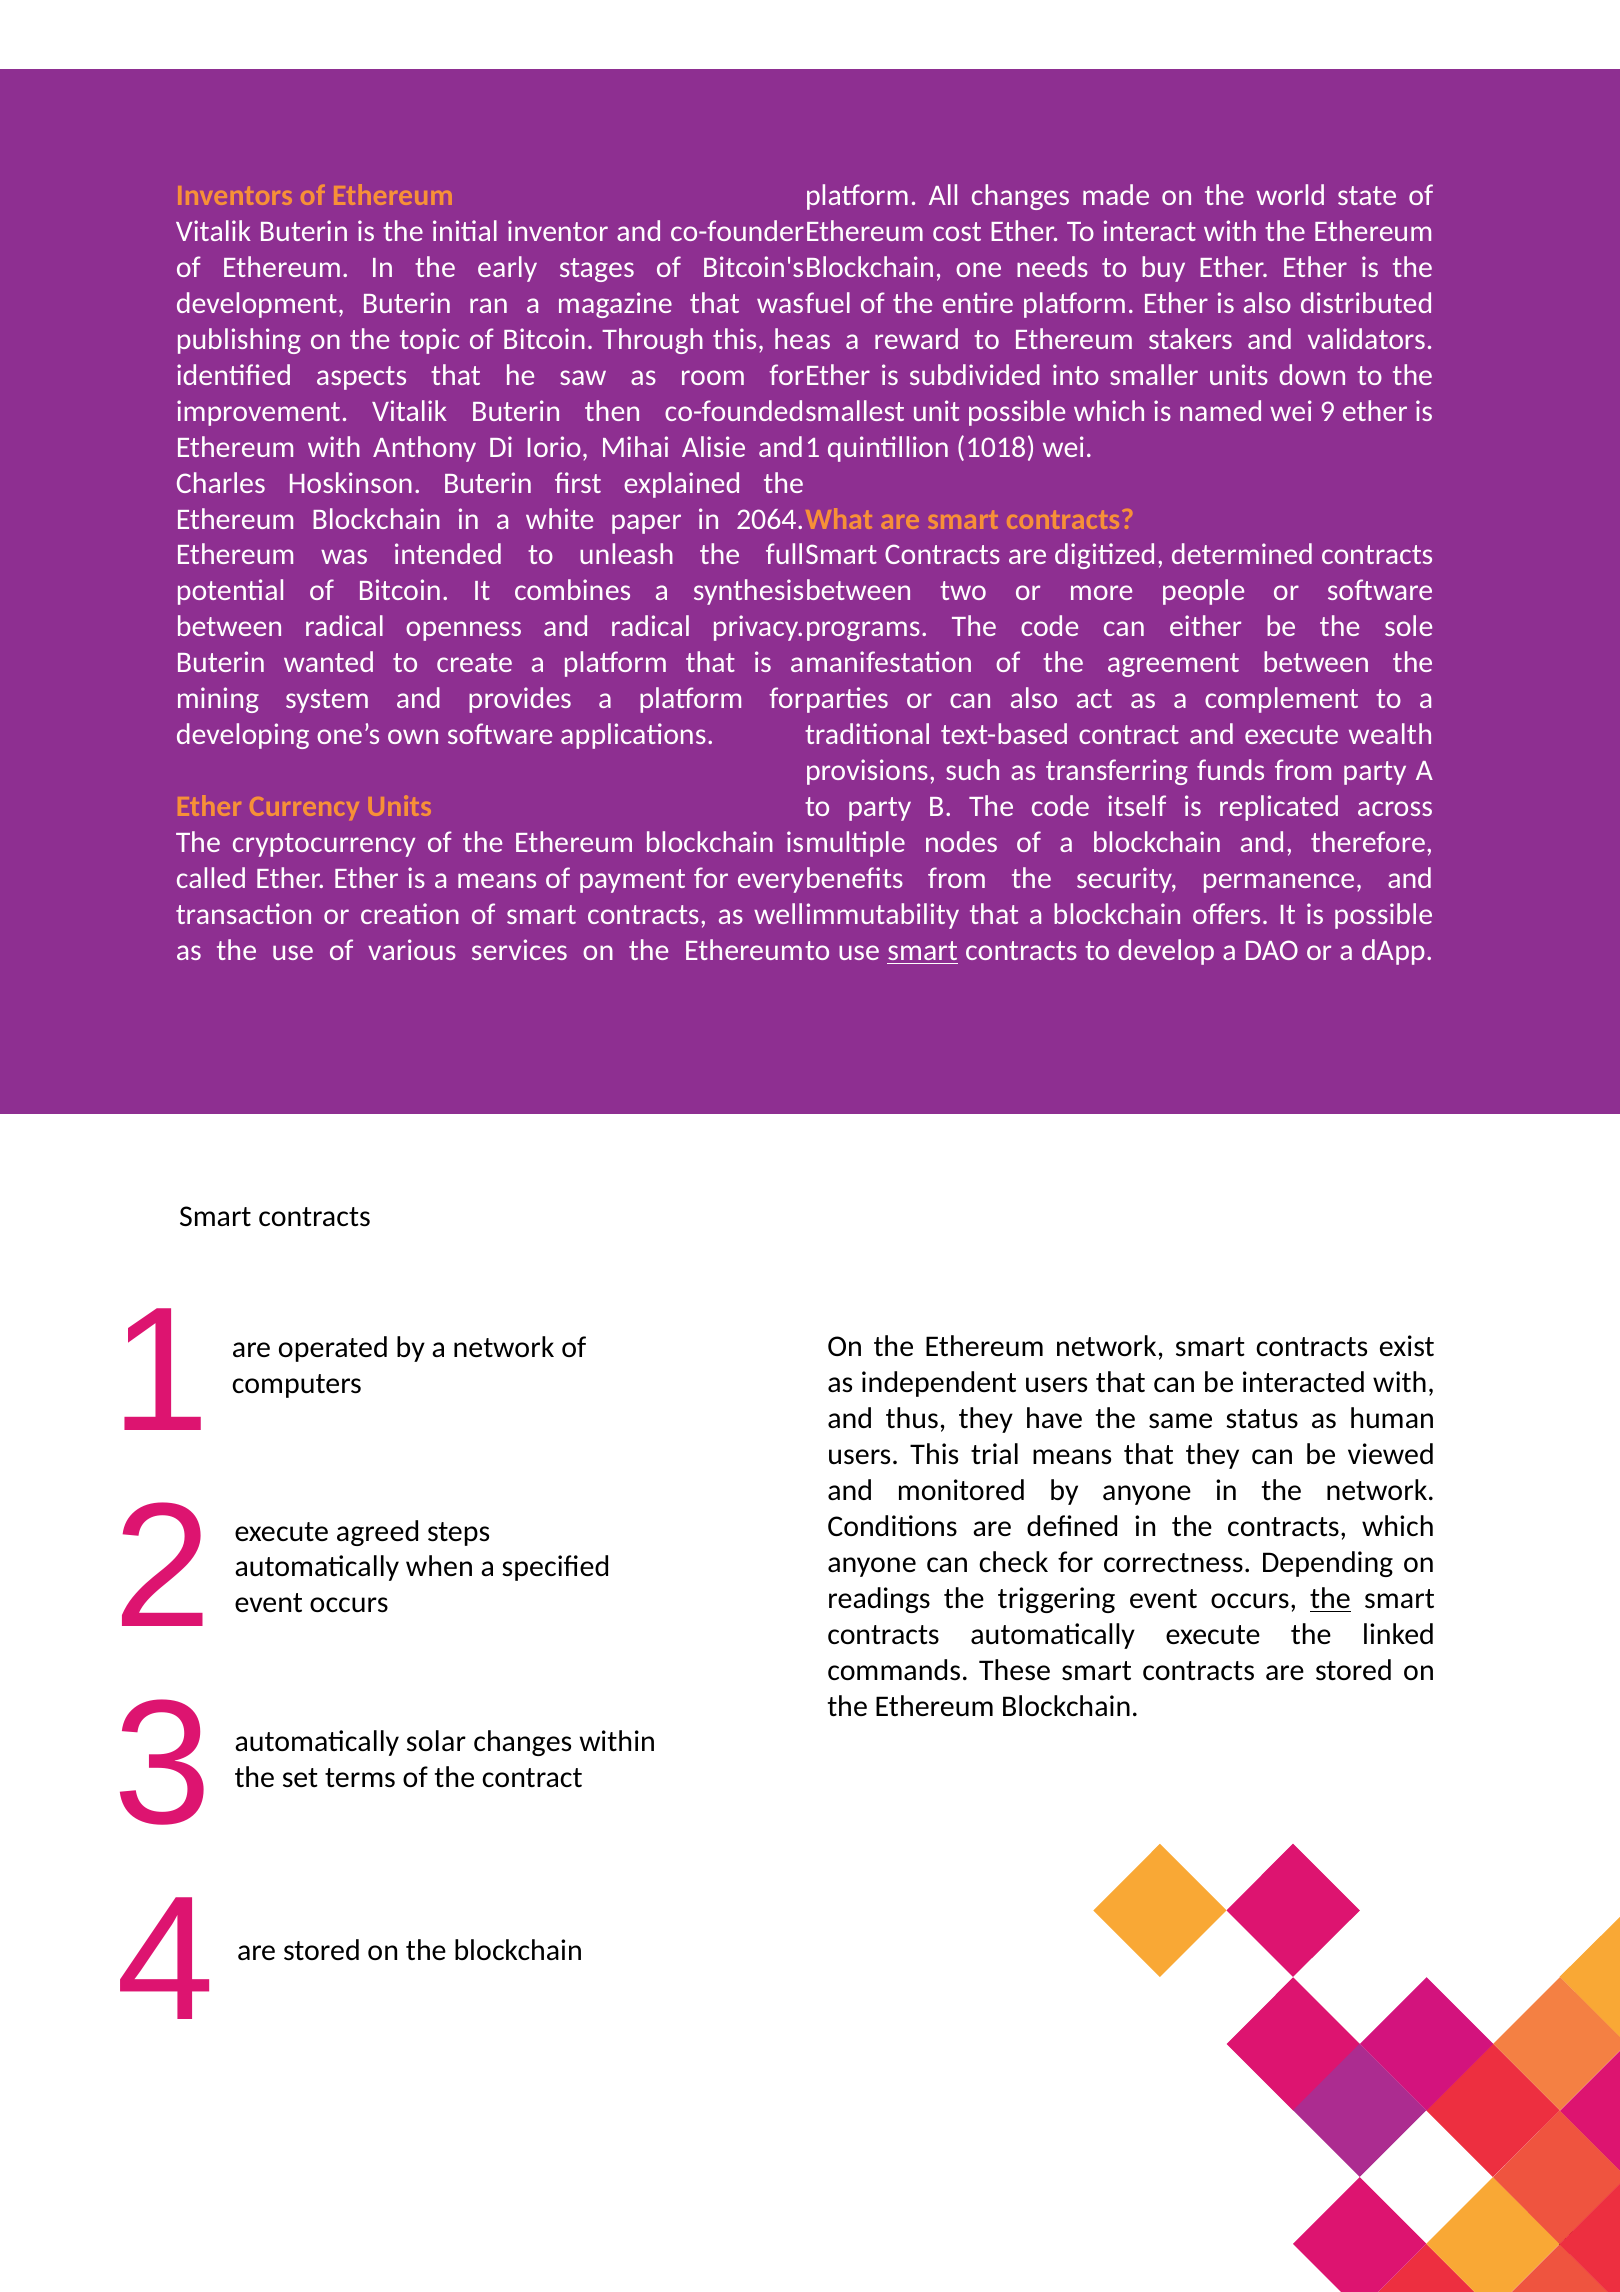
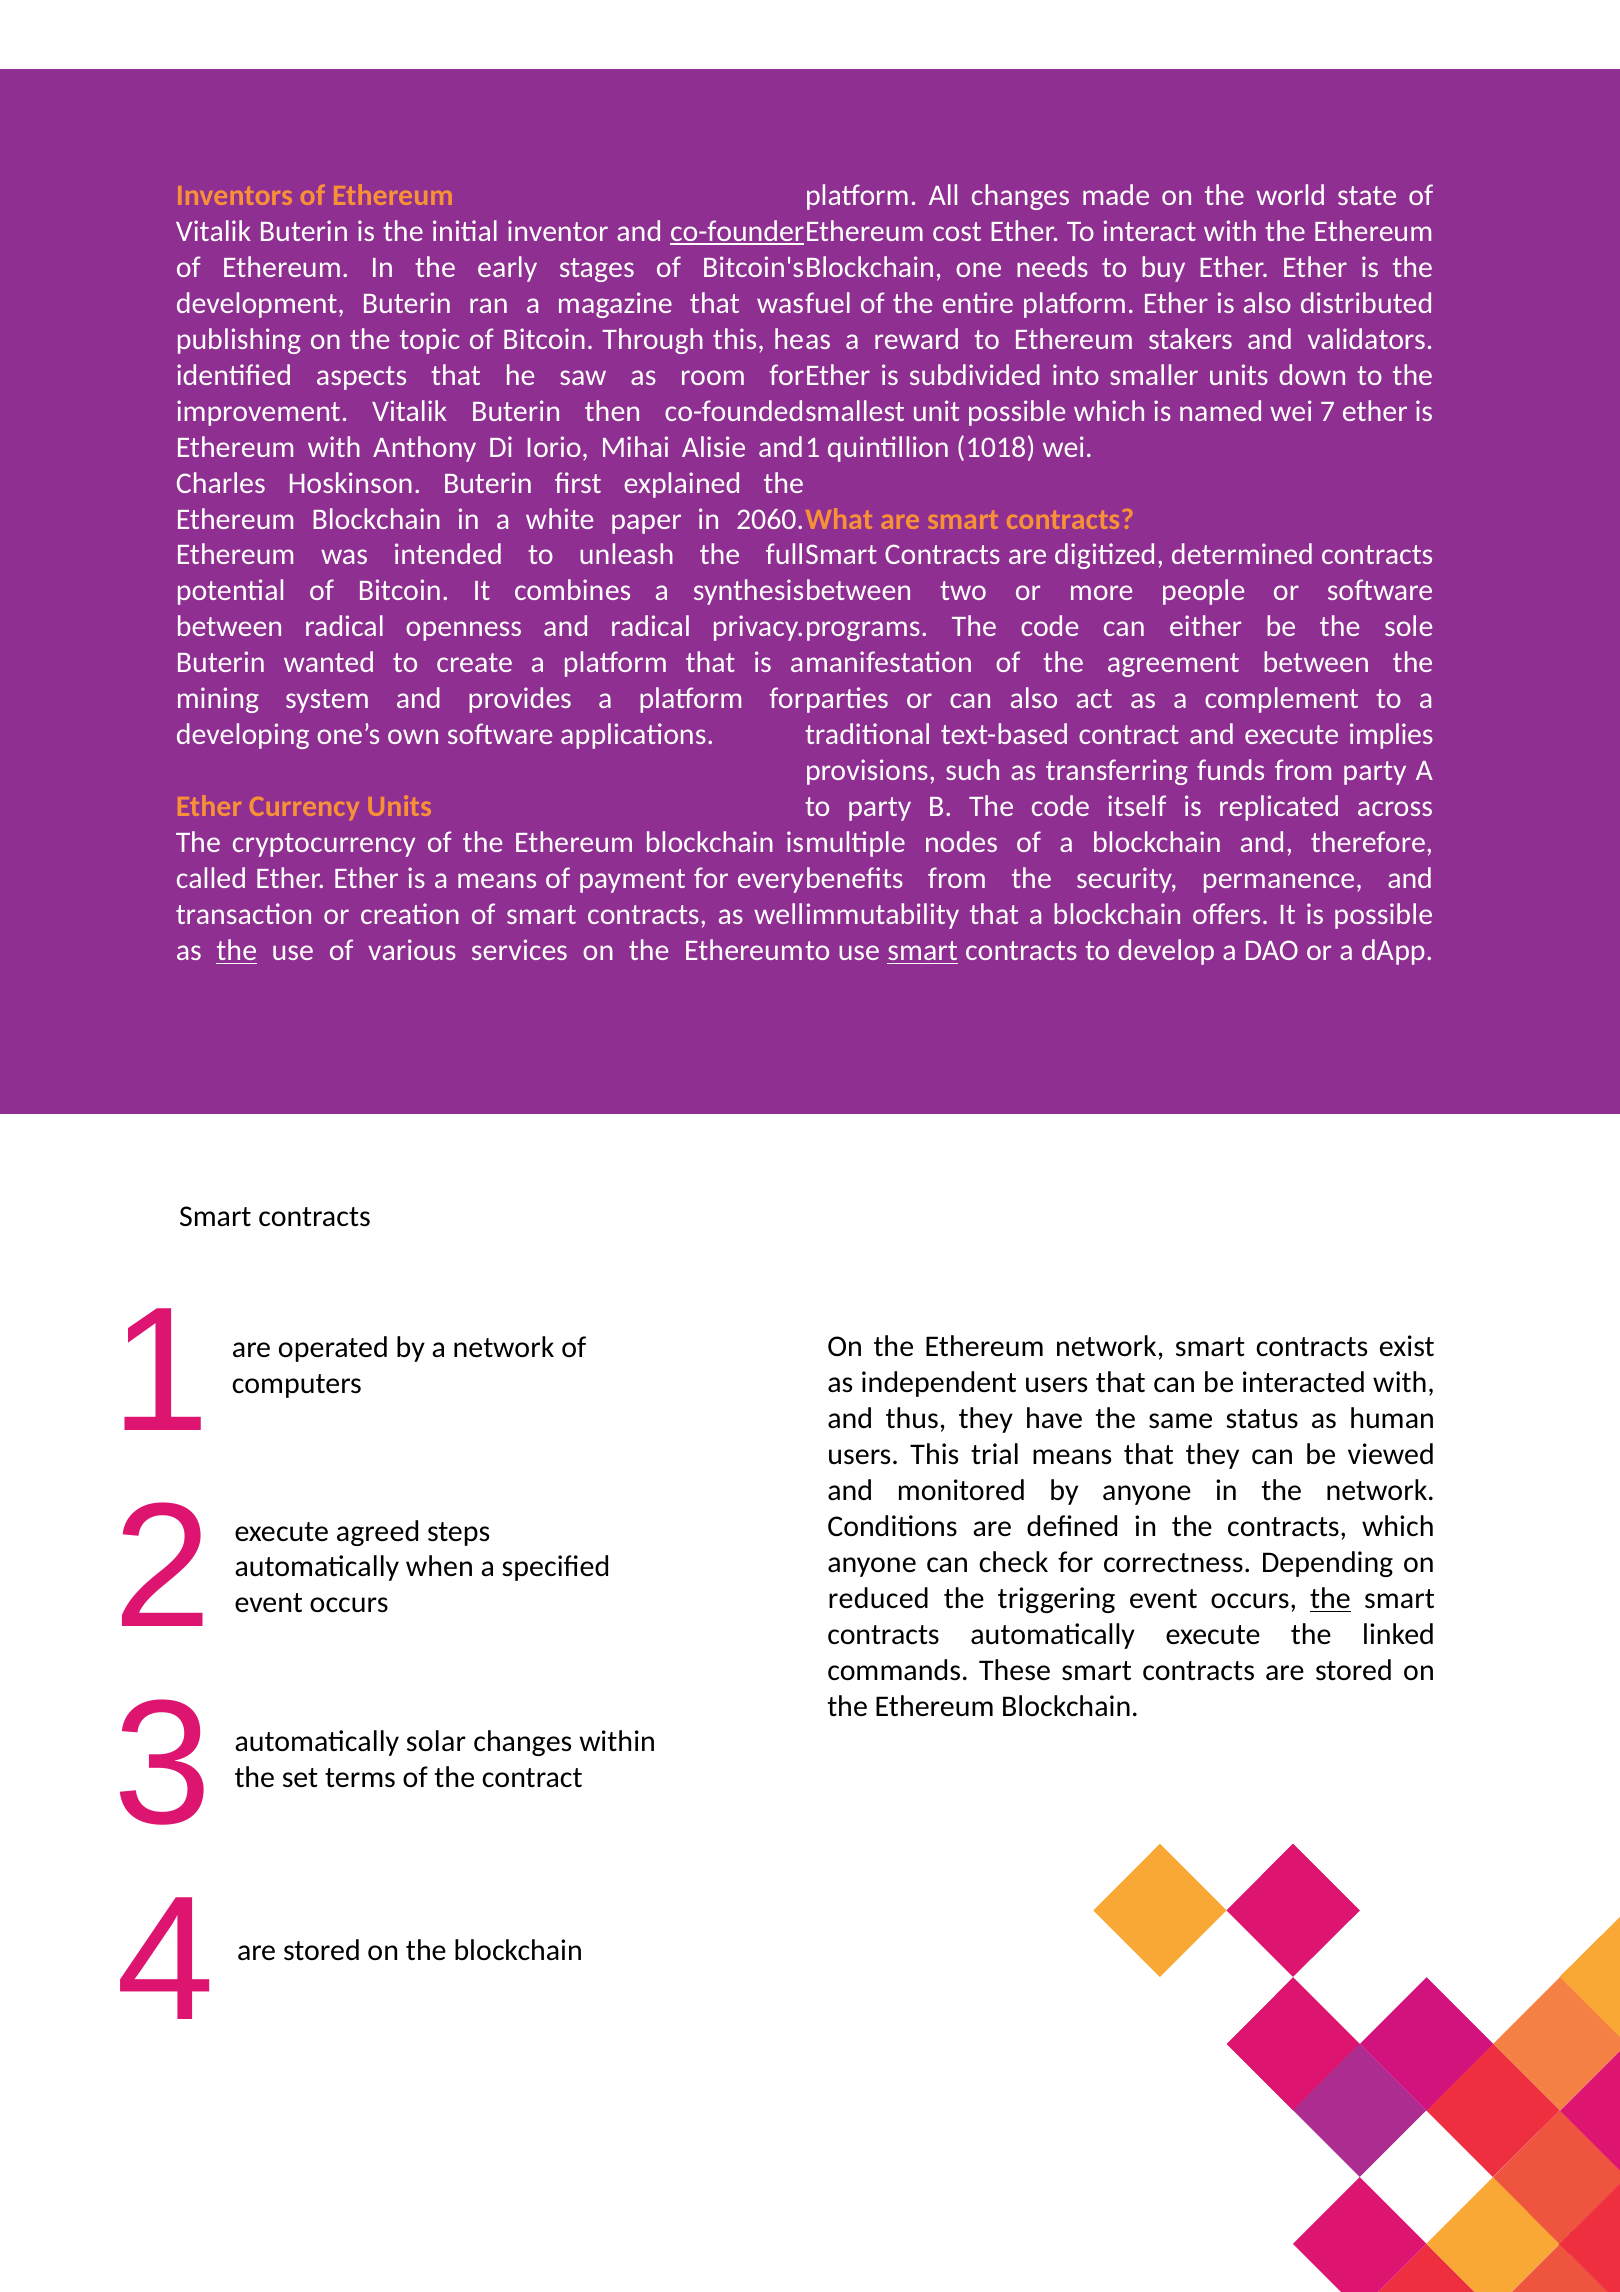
co-founder underline: none -> present (737, 231)
9: 9 -> 7 (1328, 411)
2064: 2064 -> 2060 (770, 519)
wealth: wealth -> implies (1391, 735)
the underline: none -> present (237, 950)
readings: readings -> reduced (879, 1598)
